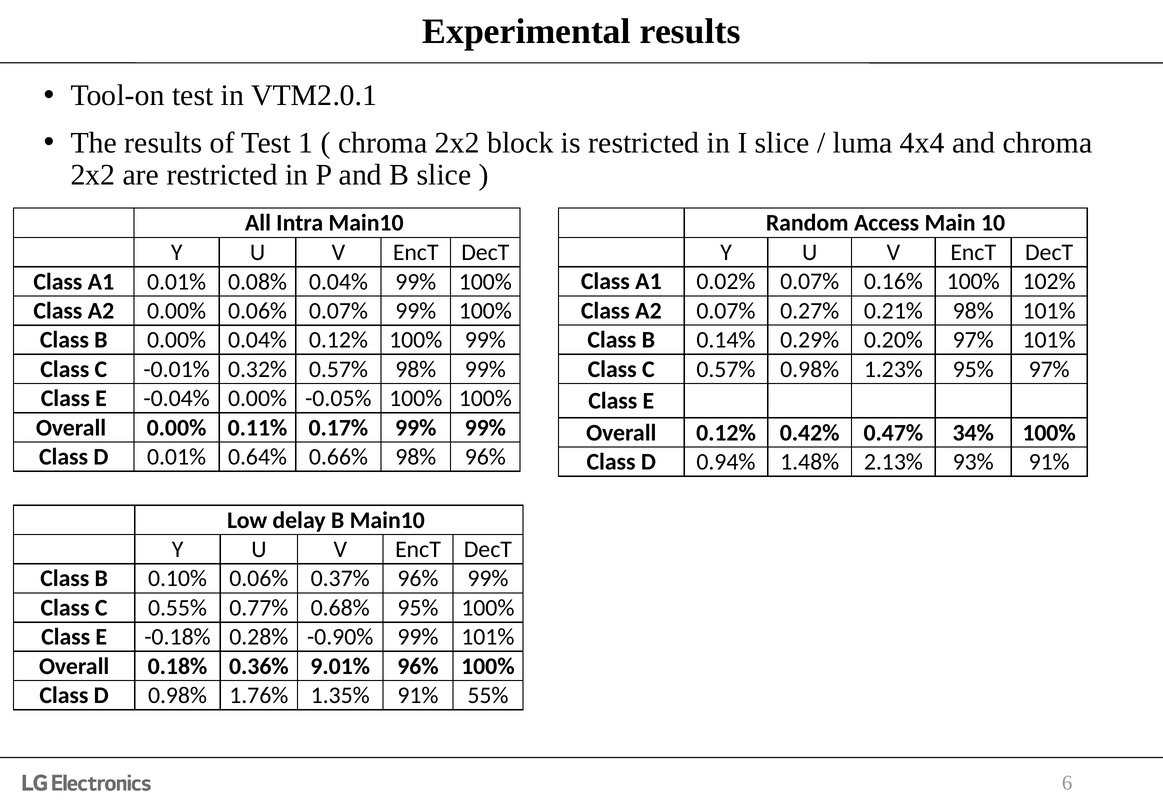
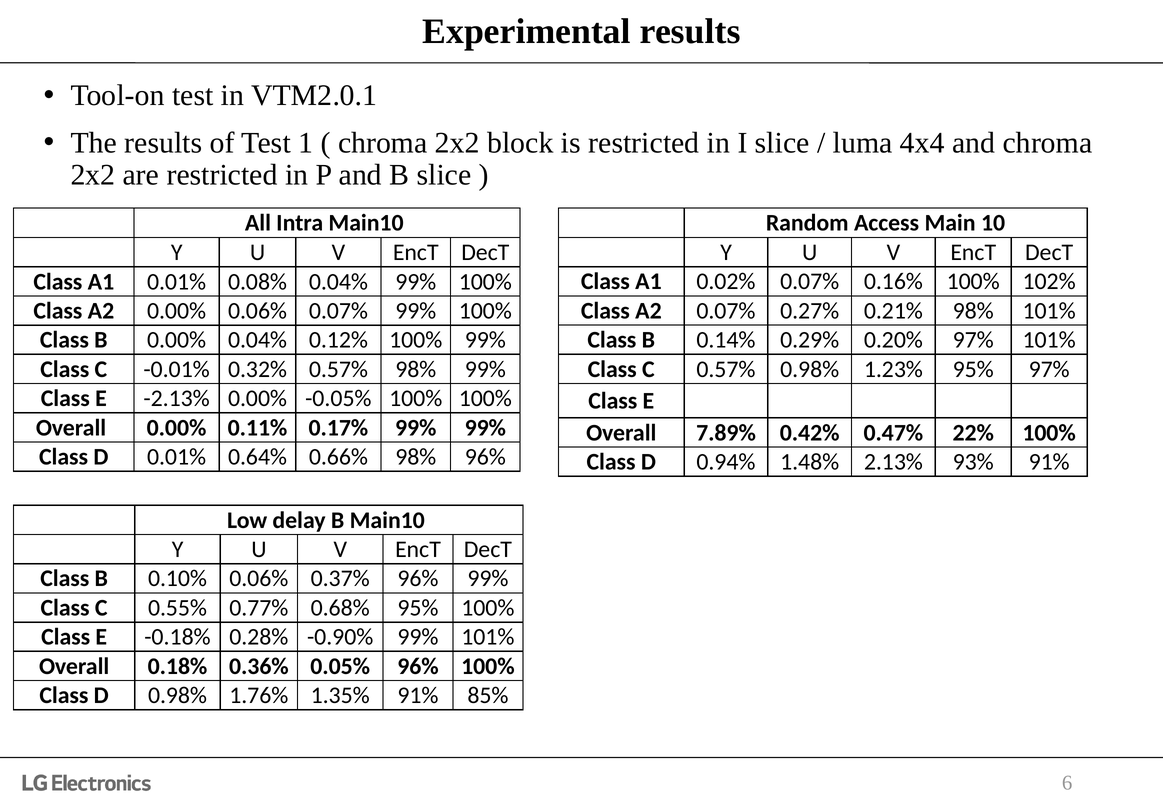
-0.04%: -0.04% -> -2.13% (177, 399)
Overall 0.12%: 0.12% -> 7.89% (726, 433)
34%: 34% -> 22% (973, 433)
9.01%: 9.01% -> 0.05% (340, 666)
55%: 55% -> 85% (488, 696)
